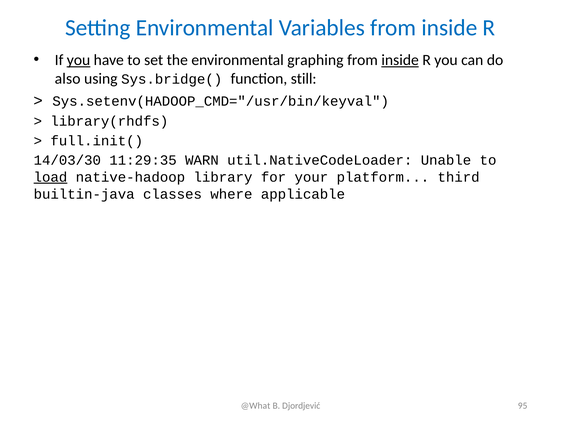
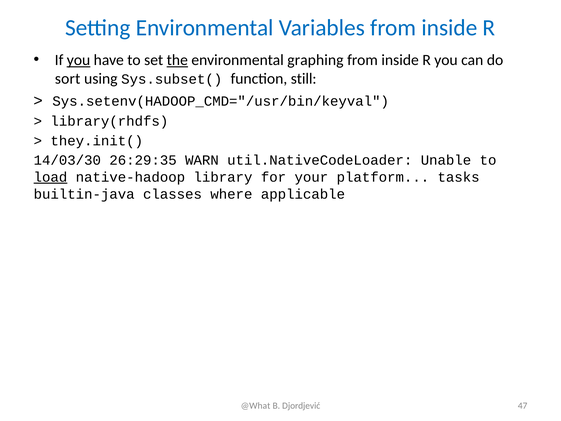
the underline: none -> present (177, 60)
inside underline: present -> none (400, 60)
also: also -> sort (68, 79)
Sys.bridge(: Sys.bridge( -> Sys.subset( (172, 79)
full.init(: full.init( -> they.init( (97, 141)
11:29:35: 11:29:35 -> 26:29:35 (143, 160)
third: third -> tasks (459, 177)
95: 95 -> 47 (523, 405)
